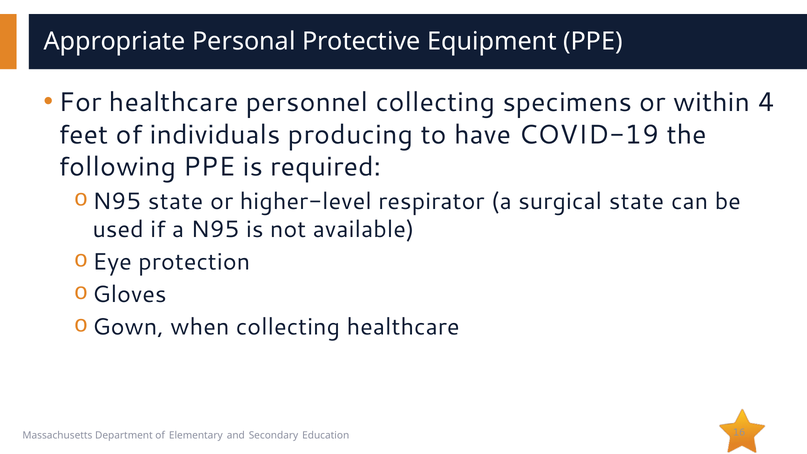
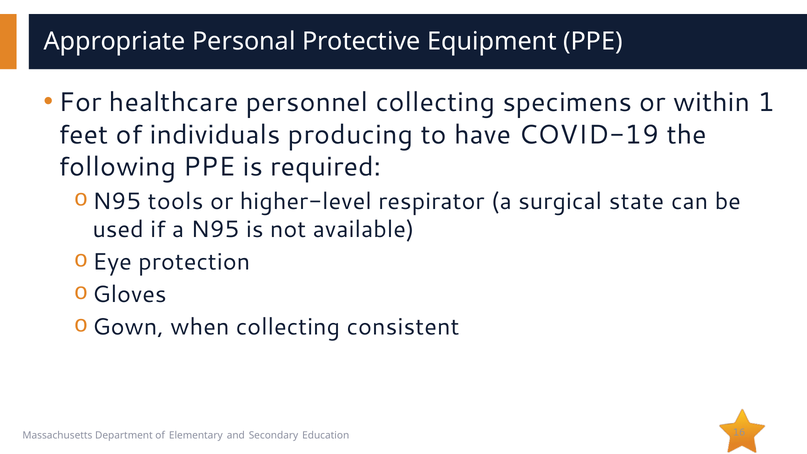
4: 4 -> 1 (766, 102)
N95 state: state -> tools (176, 201)
collecting healthcare: healthcare -> consistent (403, 327)
